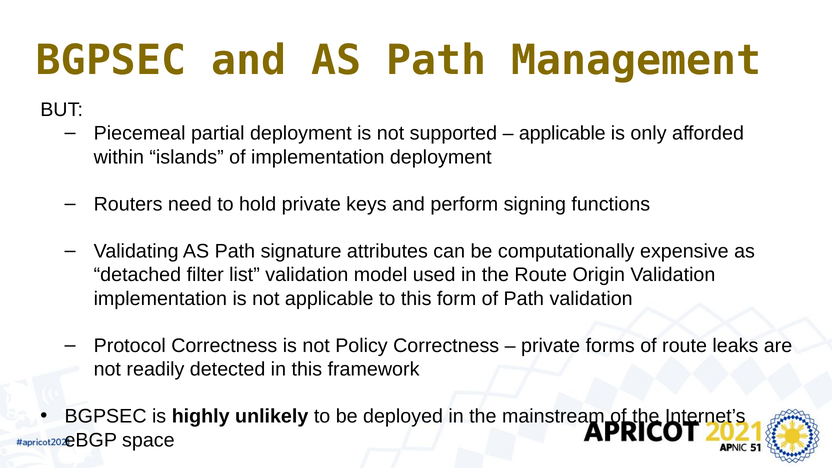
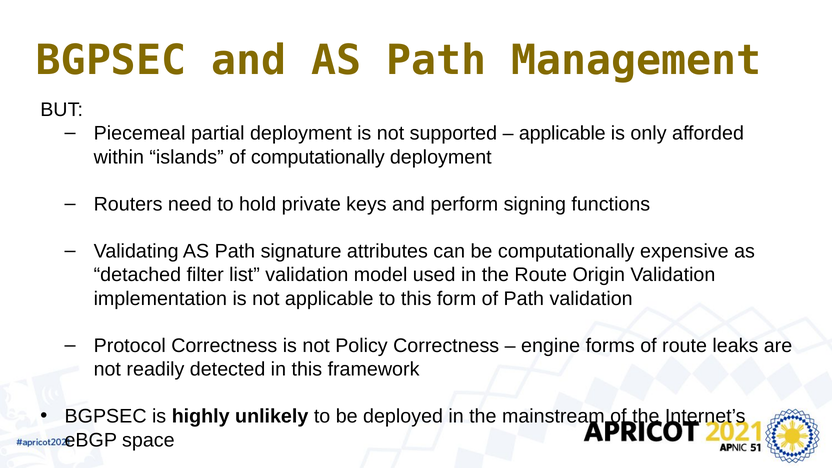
of implementation: implementation -> computationally (318, 157)
private: private -> engine (551, 346)
